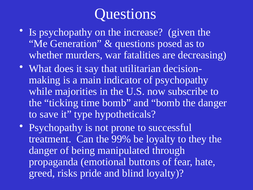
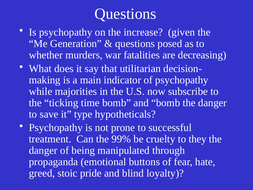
be loyalty: loyalty -> cruelty (161, 139)
risks: risks -> stoic (67, 173)
